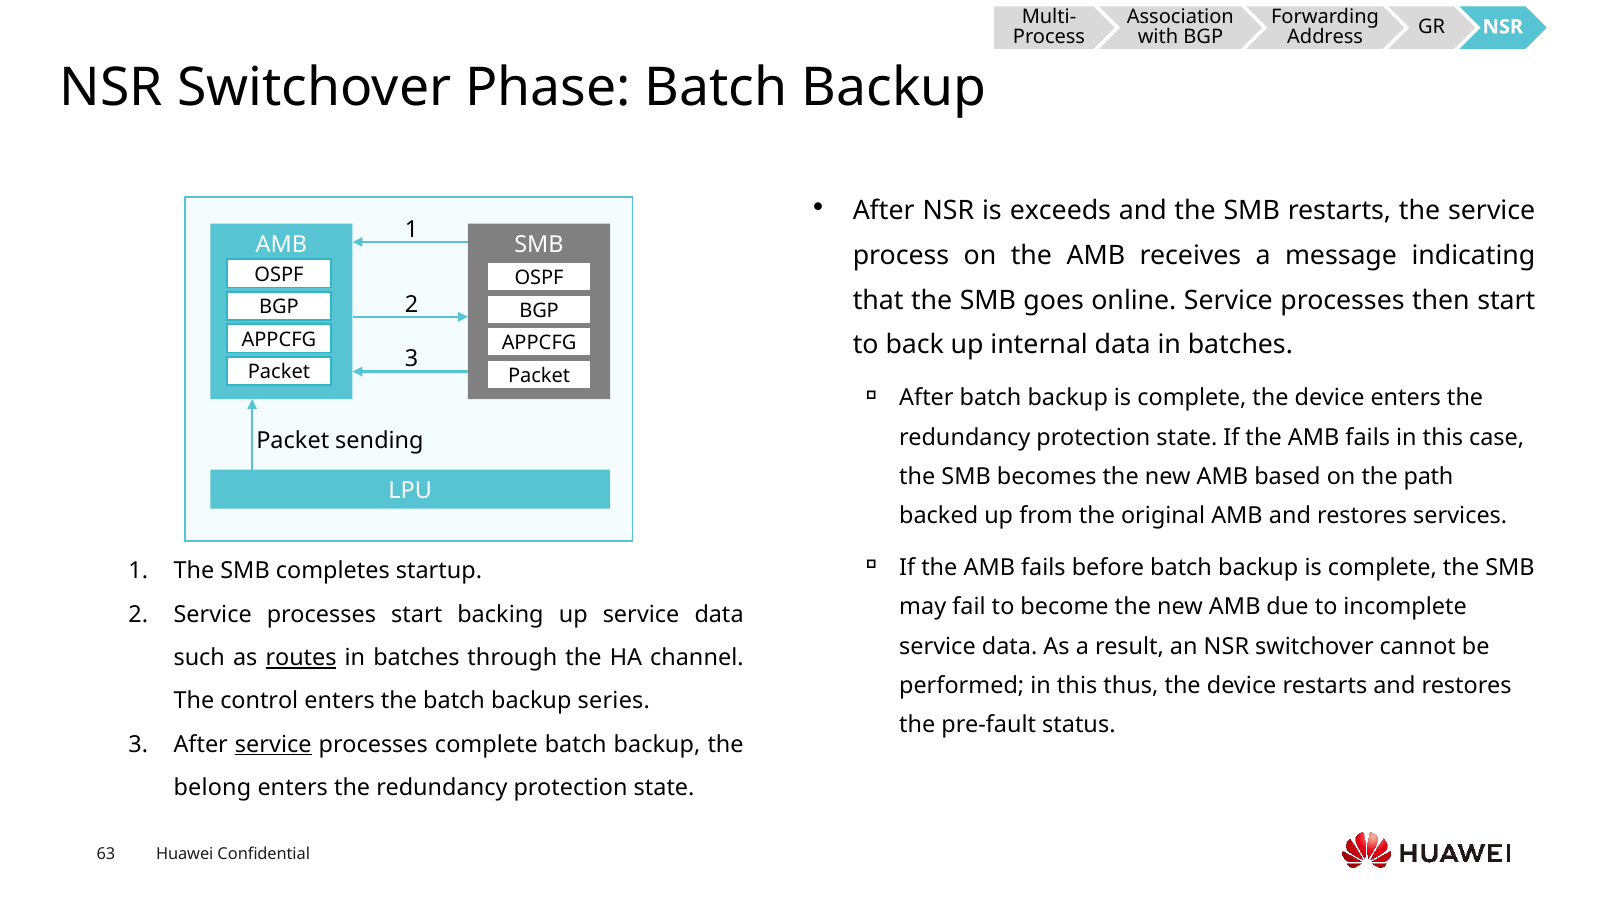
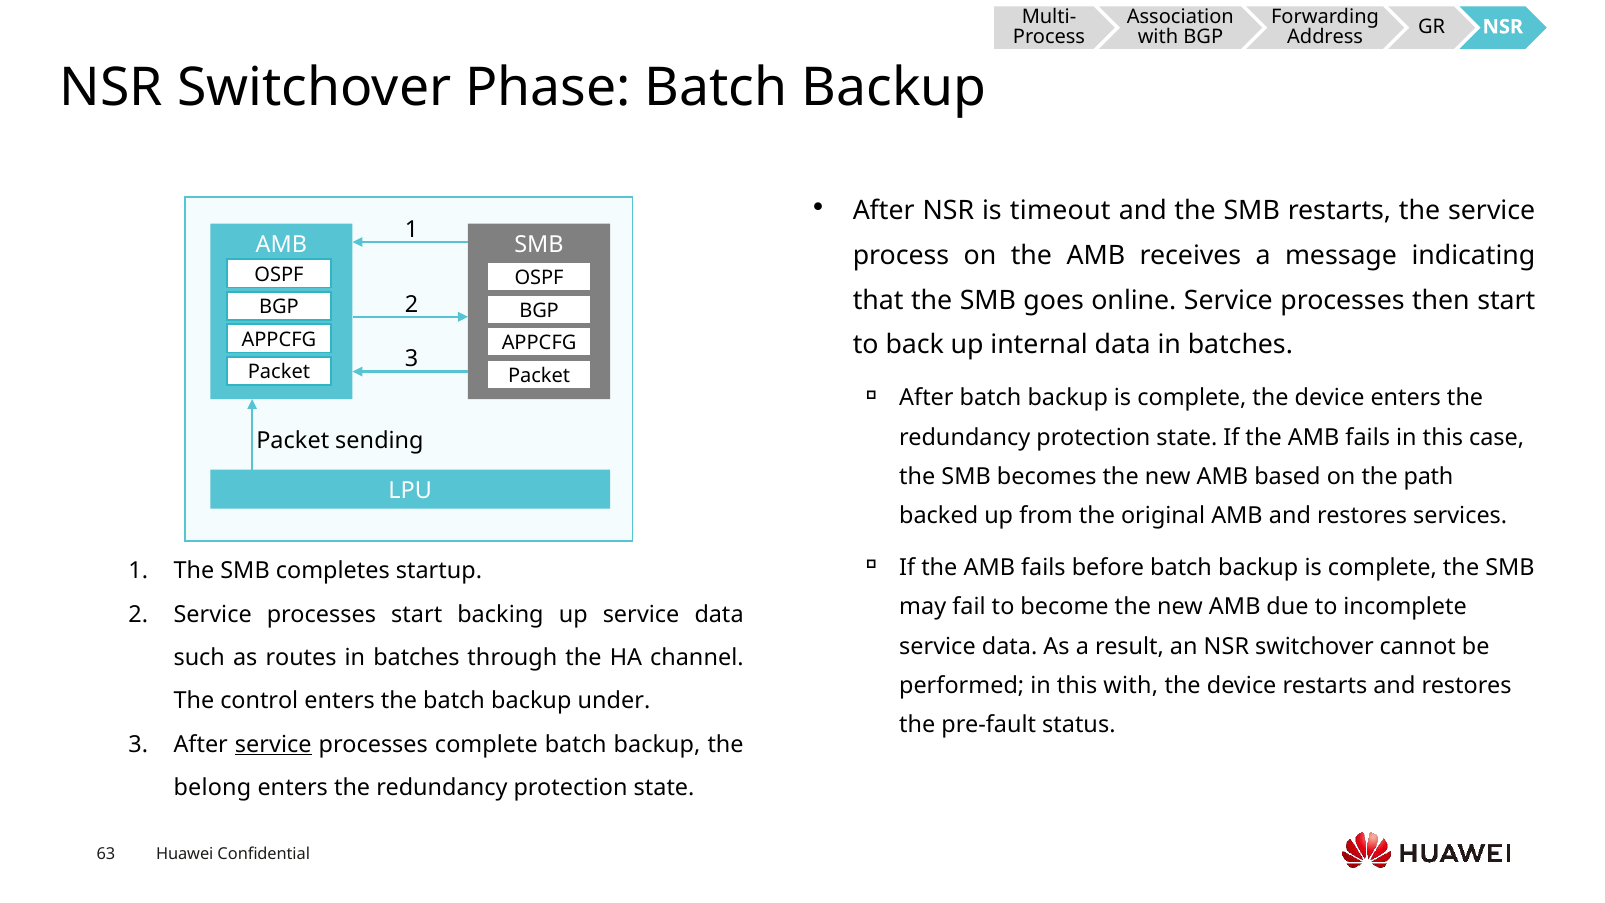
exceeds: exceeds -> timeout (1060, 210)
routes underline: present -> none (301, 658)
this thus: thus -> with (1131, 686)
series: series -> under (614, 701)
